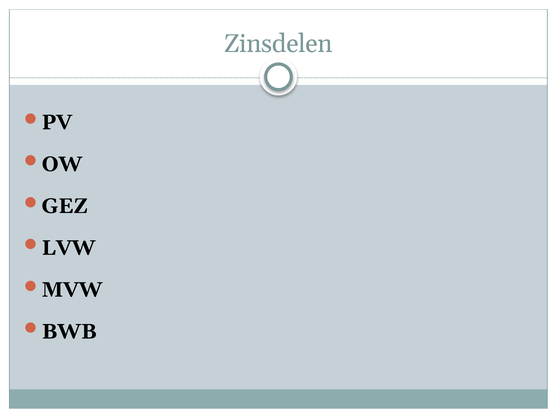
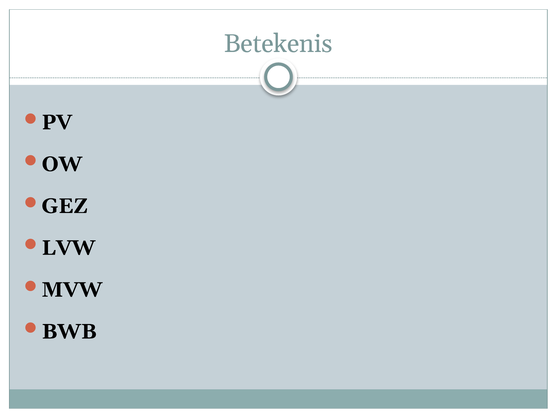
Zinsdelen: Zinsdelen -> Betekenis (278, 44)
